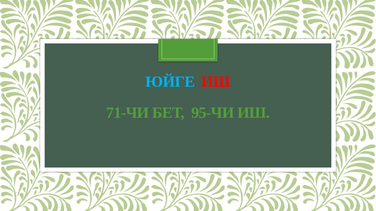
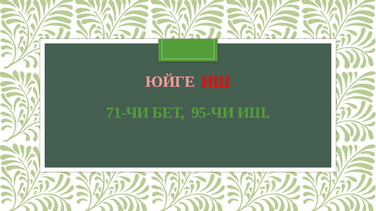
ЮЙГЕ colour: light blue -> pink (170, 82)
